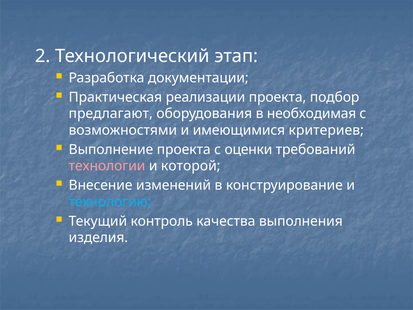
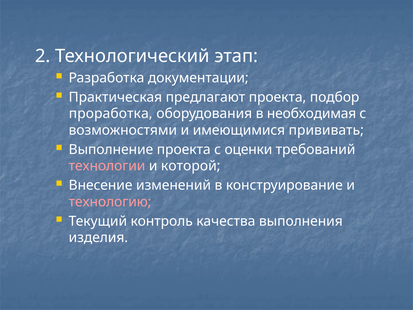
реализации: реализации -> предлагают (205, 97)
предлагают: предлагают -> проработка (111, 114)
критериев: критериев -> прививать (326, 130)
технологию colour: light blue -> pink (110, 202)
